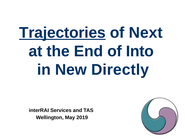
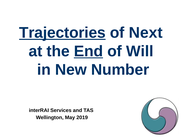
End underline: none -> present (88, 51)
Into: Into -> Will (140, 51)
Directly: Directly -> Number (120, 70)
